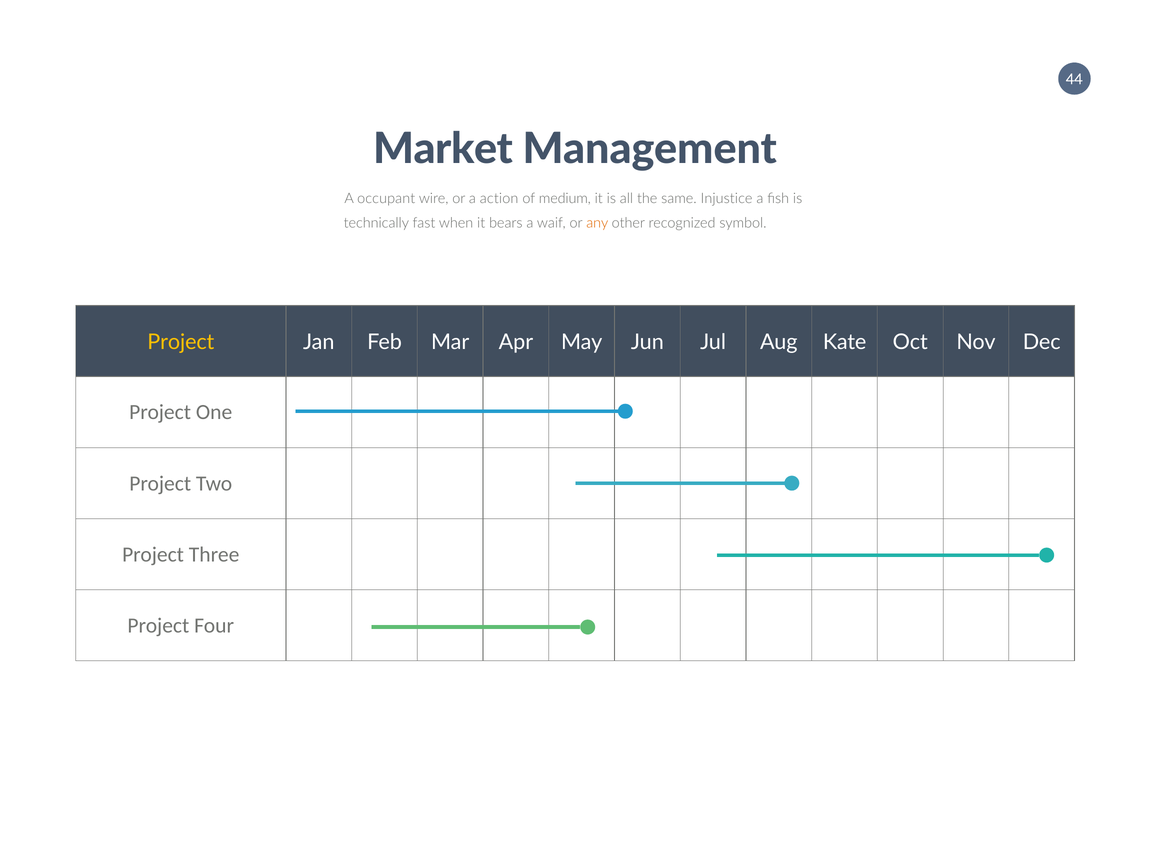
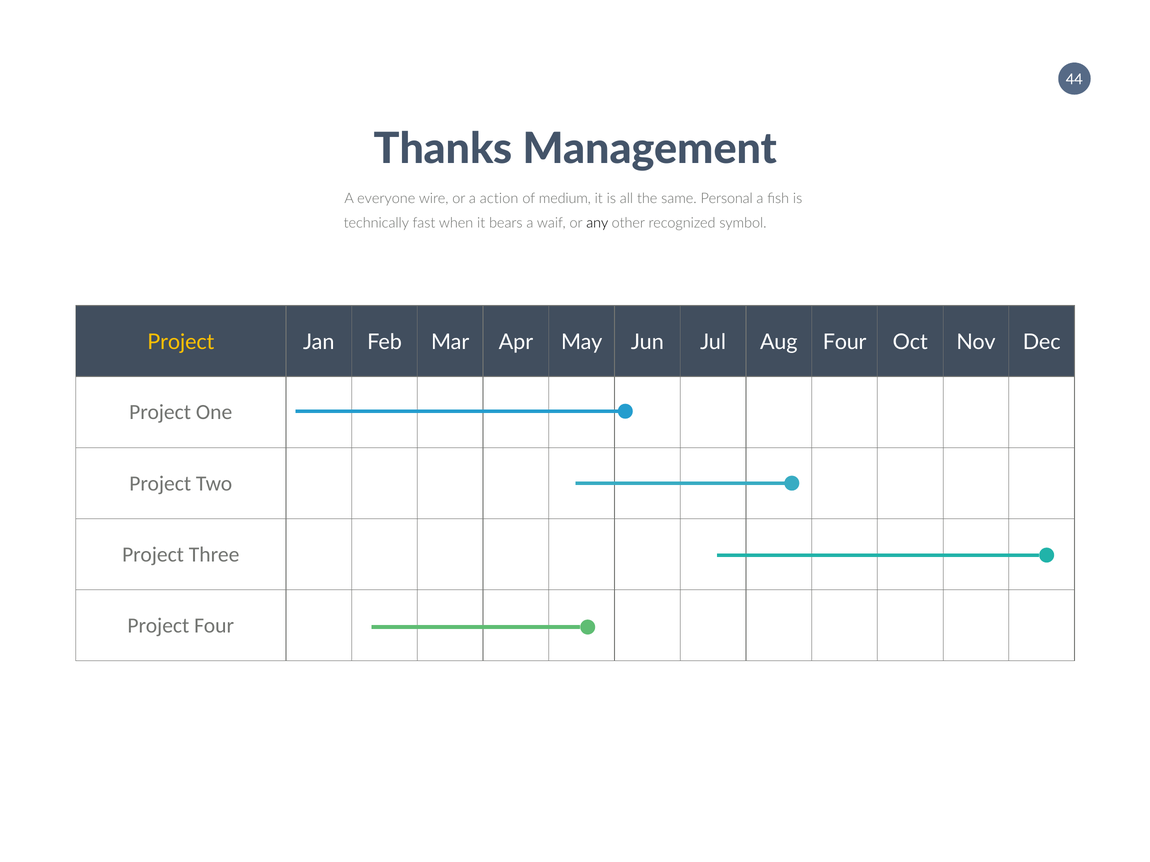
Market: Market -> Thanks (443, 149)
occupant: occupant -> everyone (386, 198)
Injustice: Injustice -> Personal (727, 198)
any colour: orange -> black (597, 223)
Aug Kate: Kate -> Four (845, 342)
